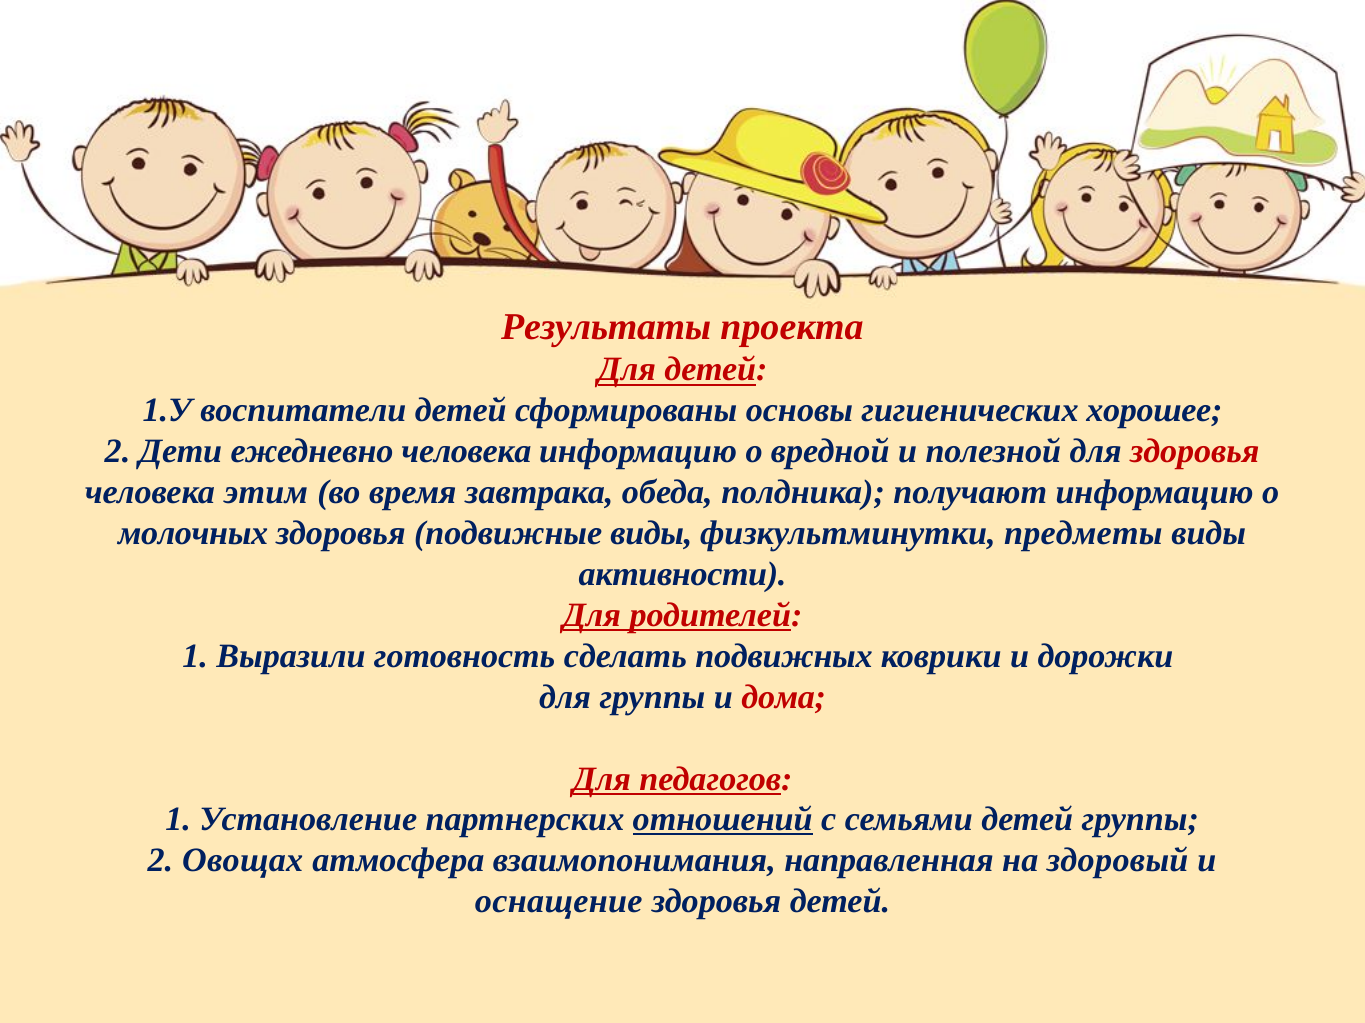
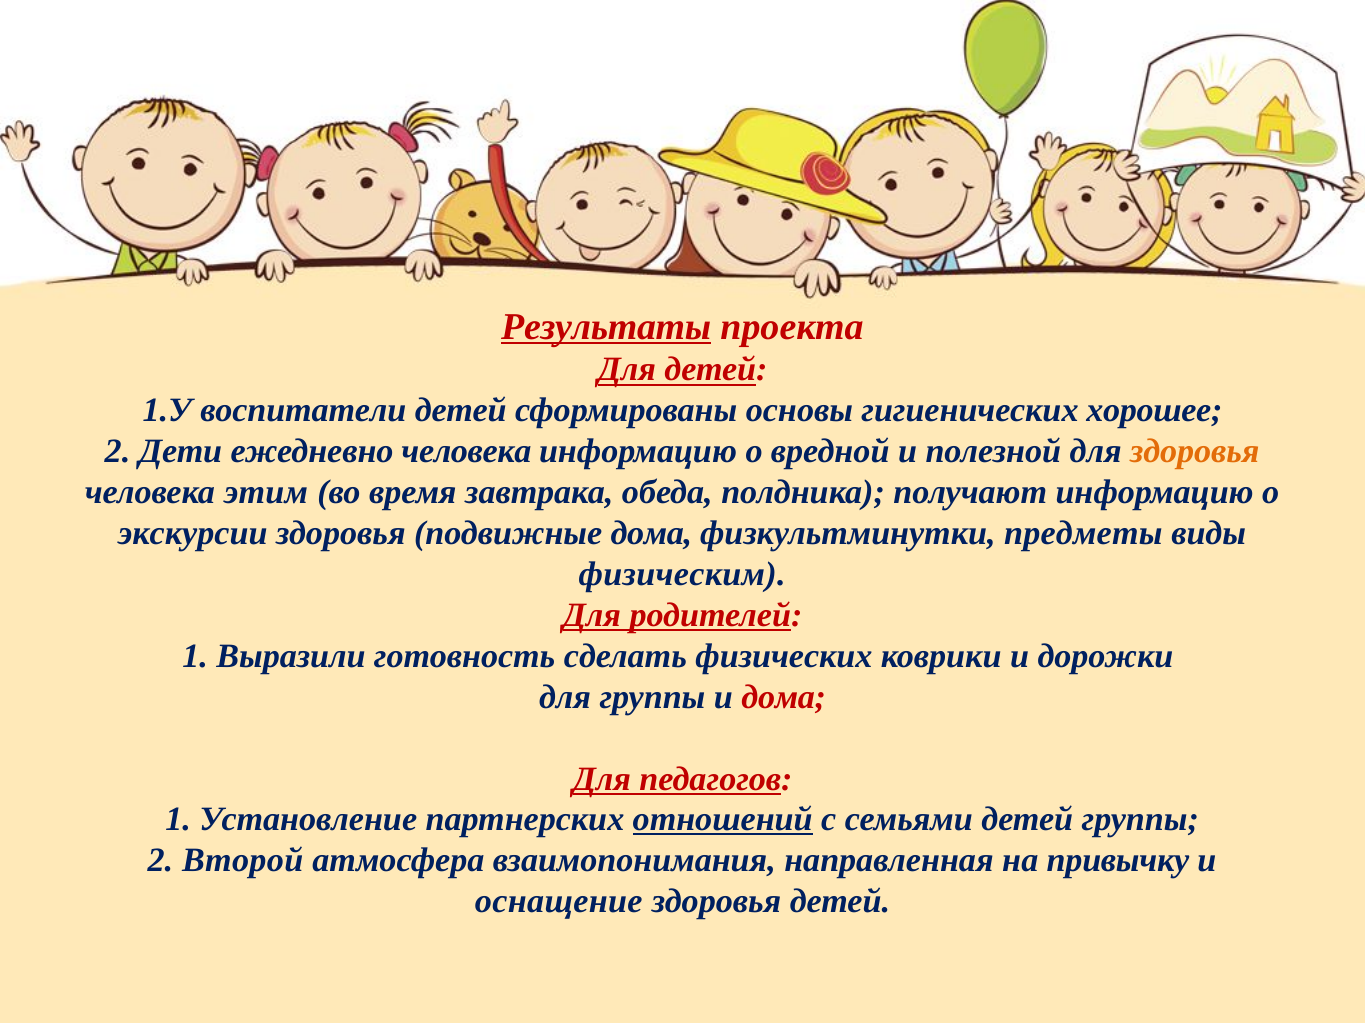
Результаты underline: none -> present (606, 327)
здоровья colour: red -> orange (1195, 452)
молочных: молочных -> экскурсии (193, 534)
подвижные виды: виды -> дома (651, 534)
активности: активности -> физическим (682, 575)
подвижных: подвижных -> физических (784, 657)
Овощах: Овощах -> Второй (243, 861)
здоровый: здоровый -> привычку (1118, 861)
